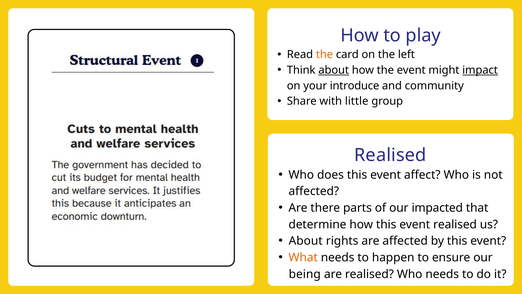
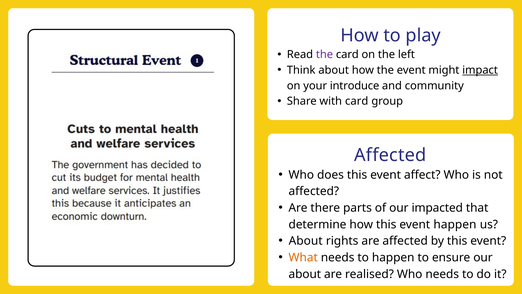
the colour: orange -> purple (325, 55)
about underline: present -> none (334, 70)
with little: little -> card (357, 101)
Realised: Realised -> Affected (390, 155)
event realised: realised -> happen (455, 224)
being: being -> about (305, 274)
